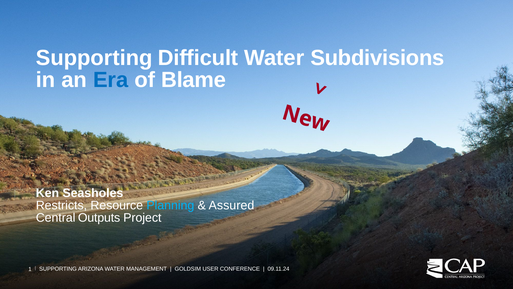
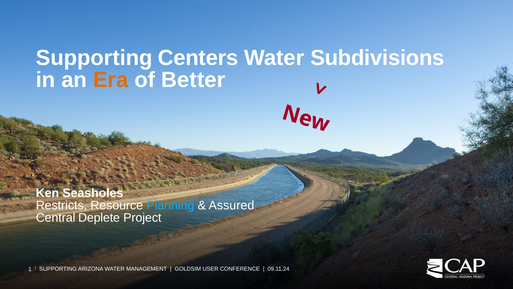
Difficult: Difficult -> Centers (198, 58)
Era colour: blue -> orange (111, 80)
Blame: Blame -> Better (193, 80)
Outputs: Outputs -> Deplete (99, 217)
